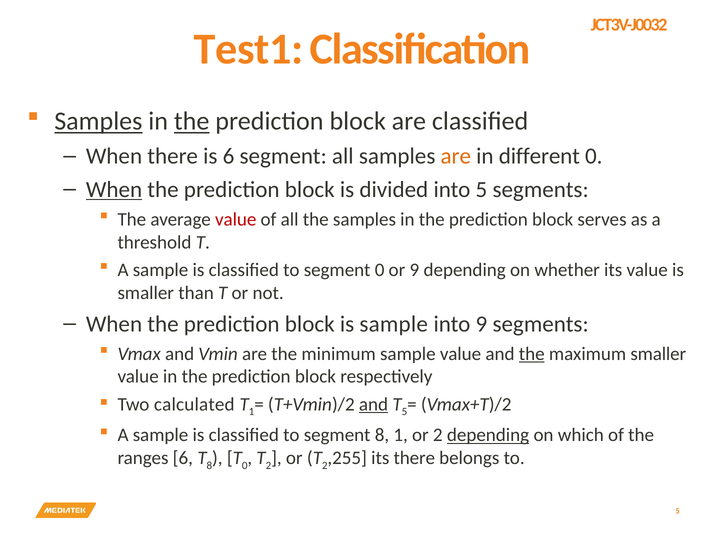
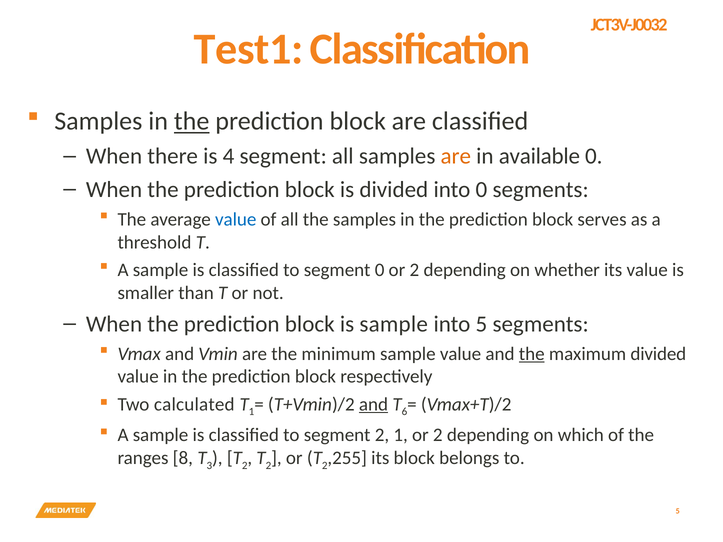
Samples underline: present -> none (98, 121)
is 6: 6 -> 4 (229, 156)
different: different -> available (539, 156)
When underline: present -> none (114, 190)
into 5: 5 -> 0 (481, 190)
value colour: red -> blue (236, 219)
0 or 9: 9 -> 2 (414, 270)
into 9: 9 -> 5 (481, 324)
maximum smaller: smaller -> divided (658, 354)
T 5: 5 -> 6 (404, 412)
segment 8: 8 -> 2 (382, 435)
depending underline: present -> none (488, 435)
ranges 6: 6 -> 8 (183, 458)
T 8: 8 -> 3 (209, 466)
0: 0 -> 2 (245, 466)
its there: there -> block (414, 458)
